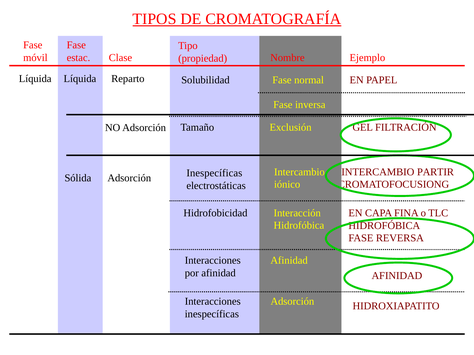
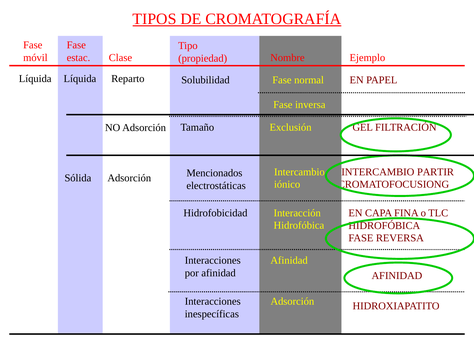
Inespecíficas: Inespecíficas -> Mencionados (214, 173)
